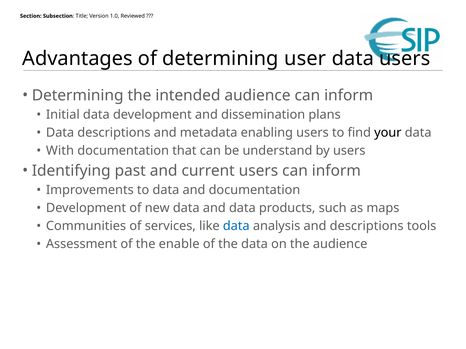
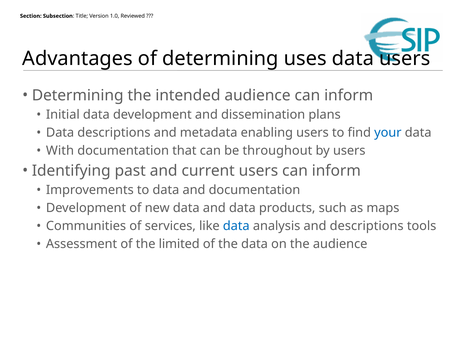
user: user -> uses (305, 59)
your colour: black -> blue (388, 133)
understand: understand -> throughout (277, 151)
enable: enable -> limited (179, 244)
